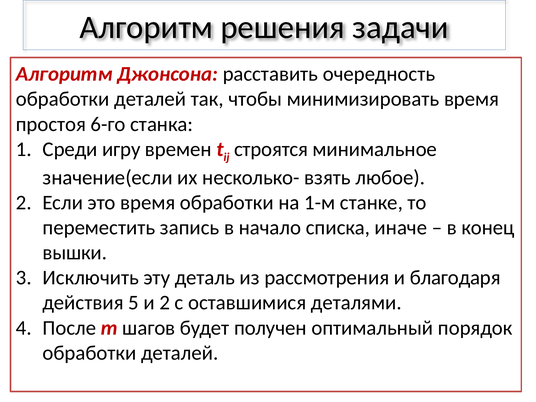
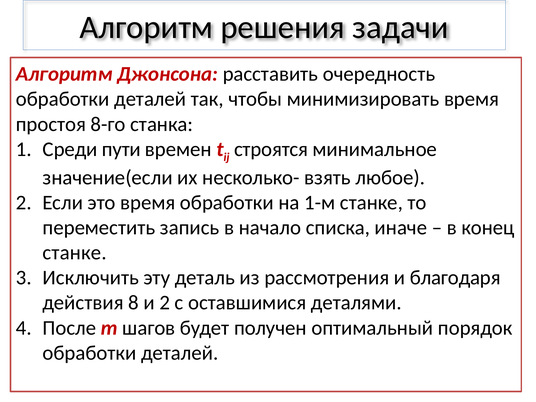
6-го: 6-го -> 8-го (108, 124)
игру: игру -> пути (121, 149)
вышки: вышки -> станке (75, 253)
5: 5 -> 8 (134, 303)
